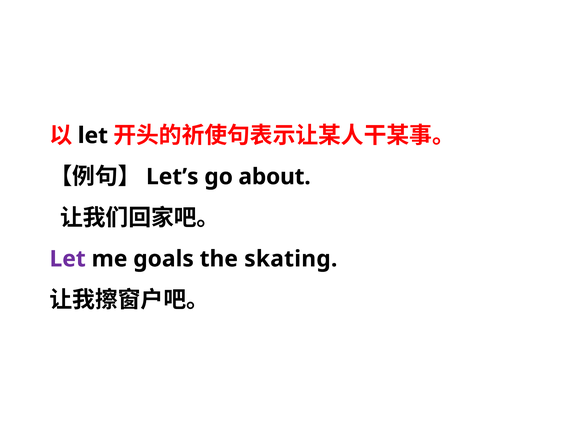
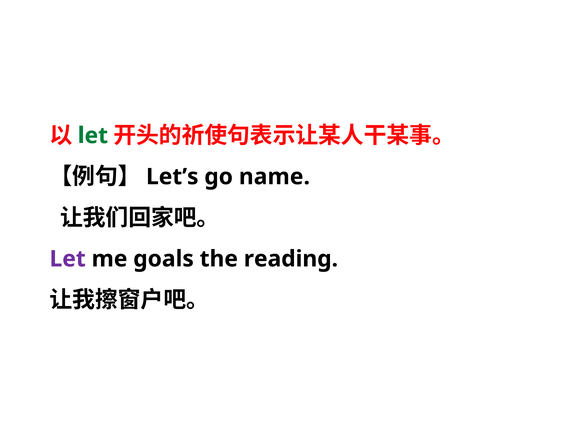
let colour: black -> green (93, 135)
about: about -> name (274, 177)
skating: skating -> reading (291, 259)
